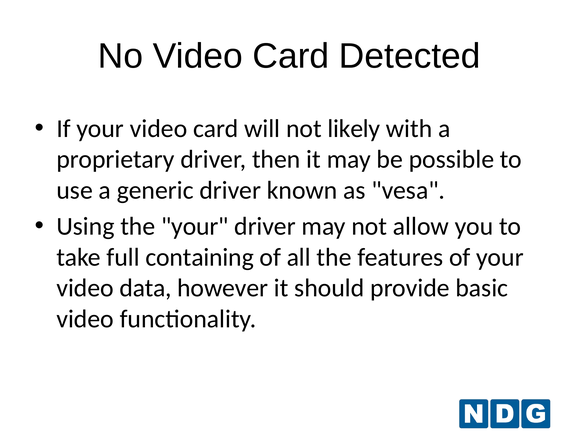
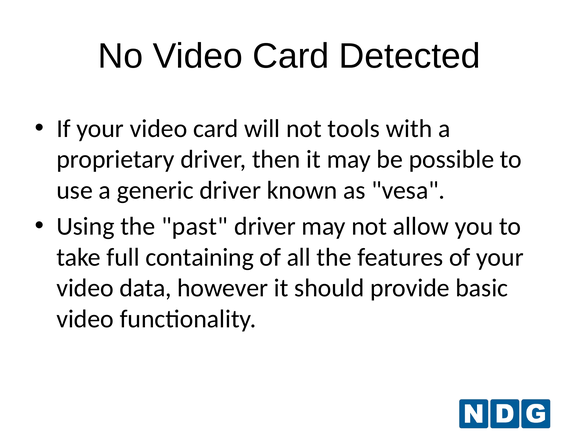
likely: likely -> tools (354, 129)
the your: your -> past (195, 227)
